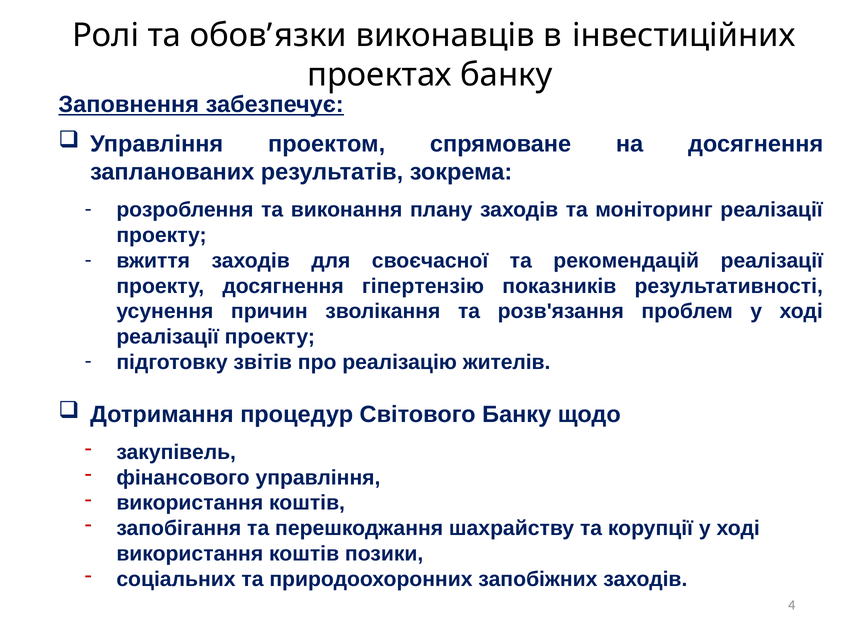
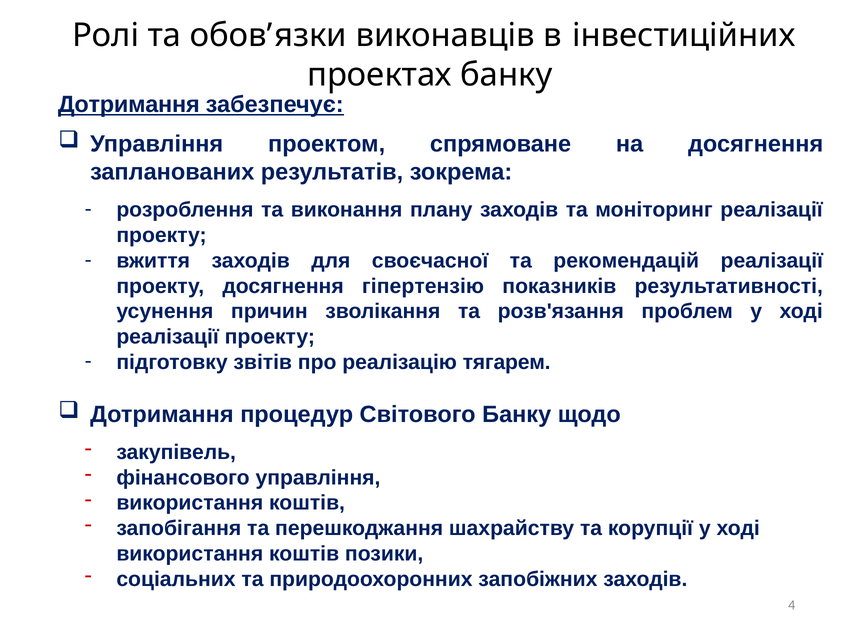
Заповнення: Заповнення -> Дотримання (129, 105)
жителів: жителів -> тягарем (507, 362)
